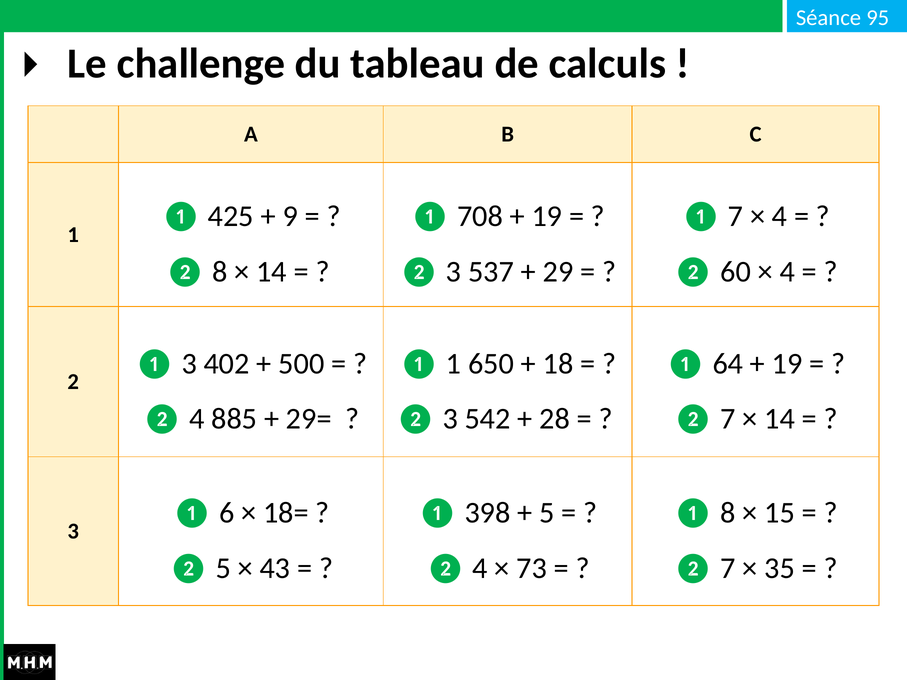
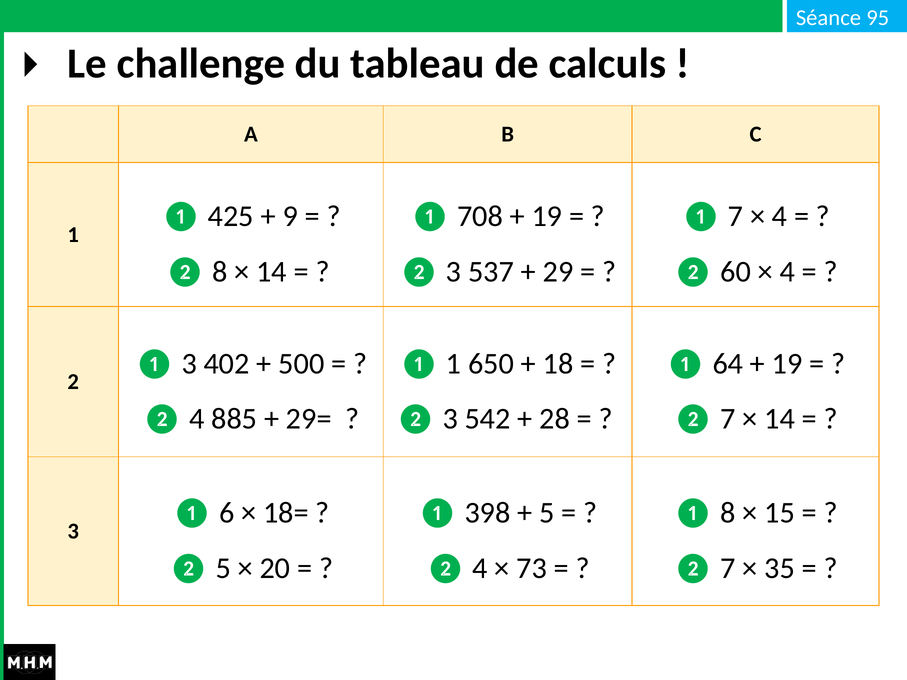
43: 43 -> 20 (275, 568)
